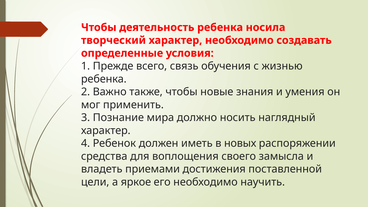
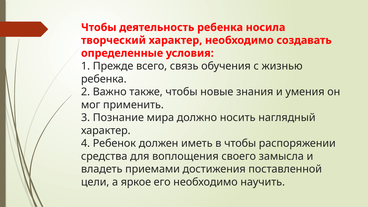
в новых: новых -> чтобы (240, 143)
